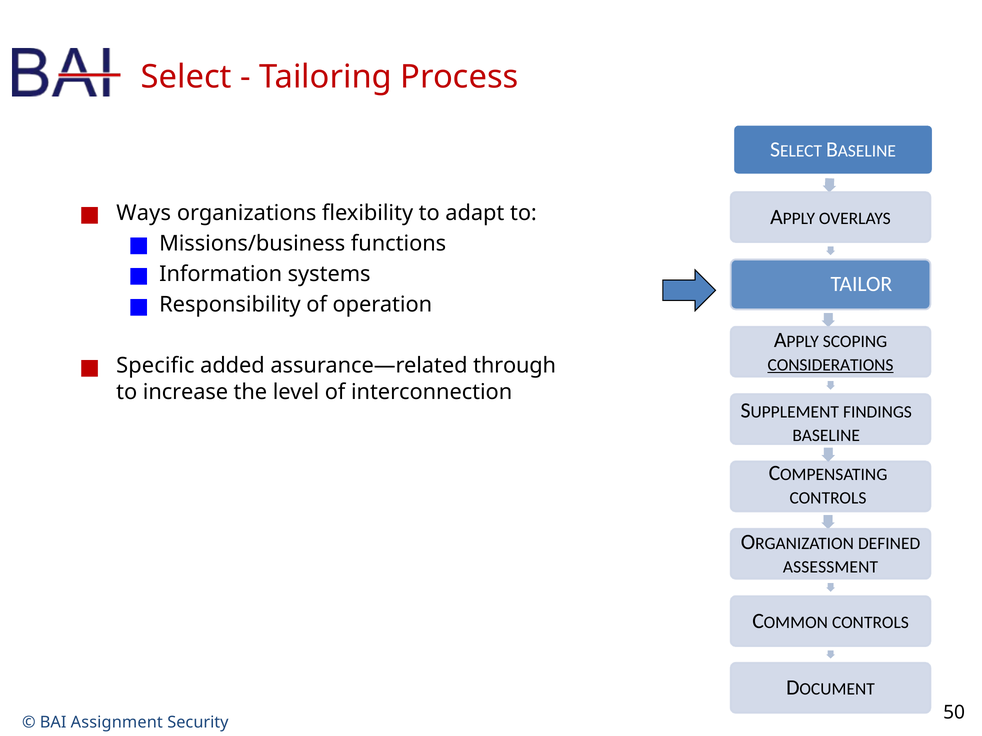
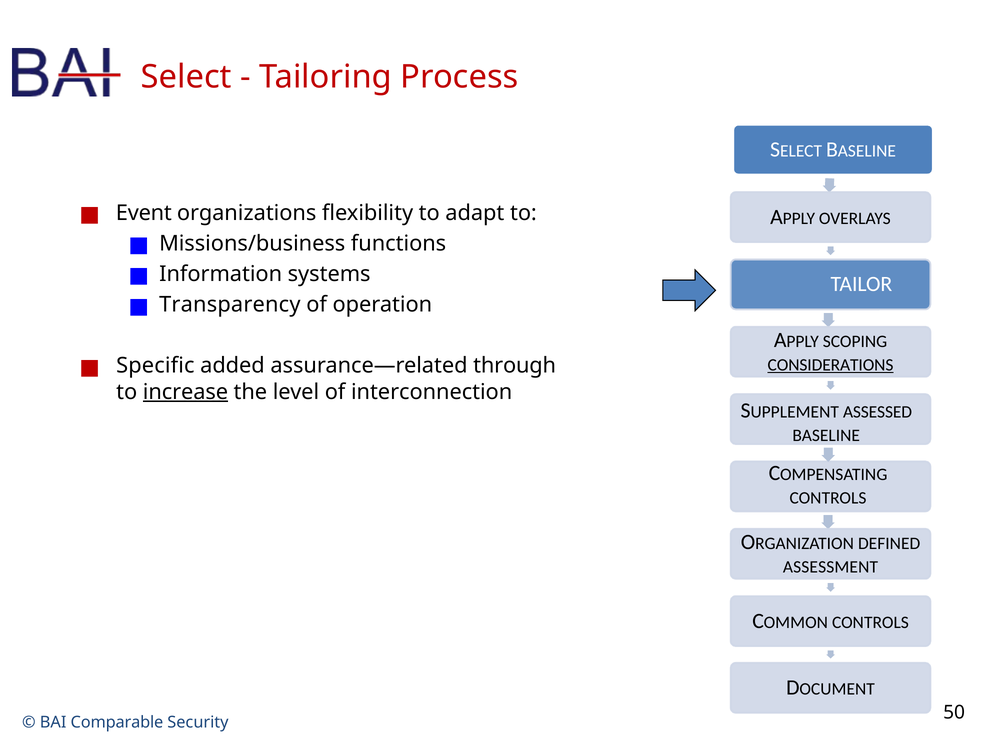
Ways: Ways -> Event (144, 213)
Responsibility: Responsibility -> Transparency (230, 305)
increase underline: none -> present (185, 392)
FINDINGS: FINDINGS -> ASSESSED (878, 412)
Assignment: Assignment -> Comparable (117, 723)
